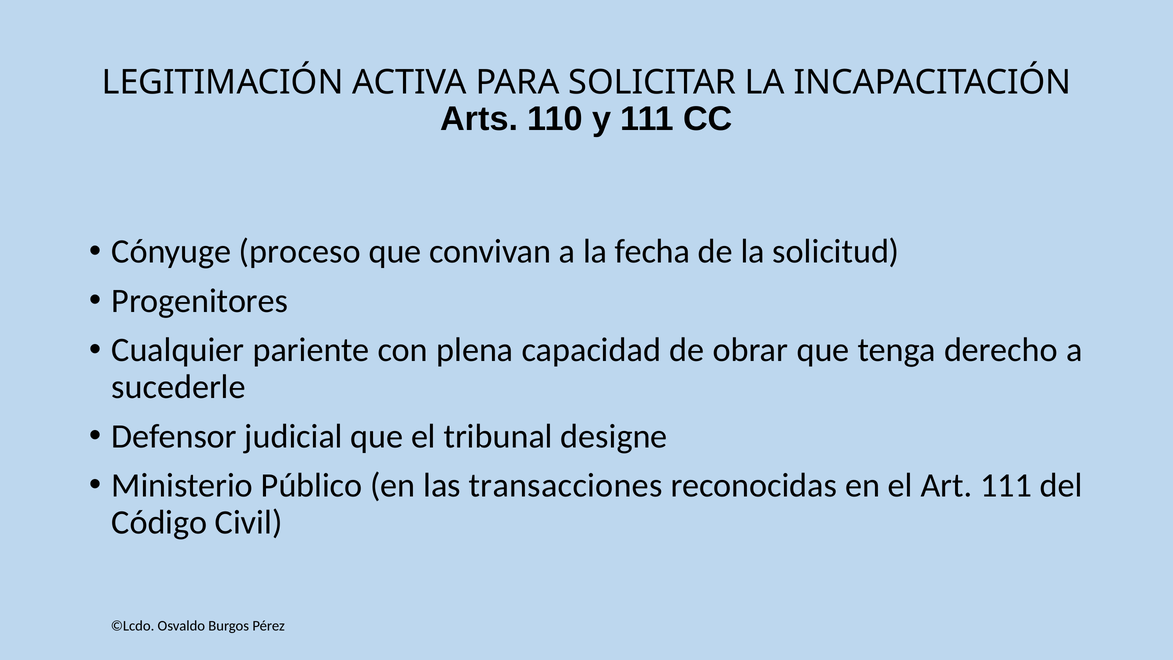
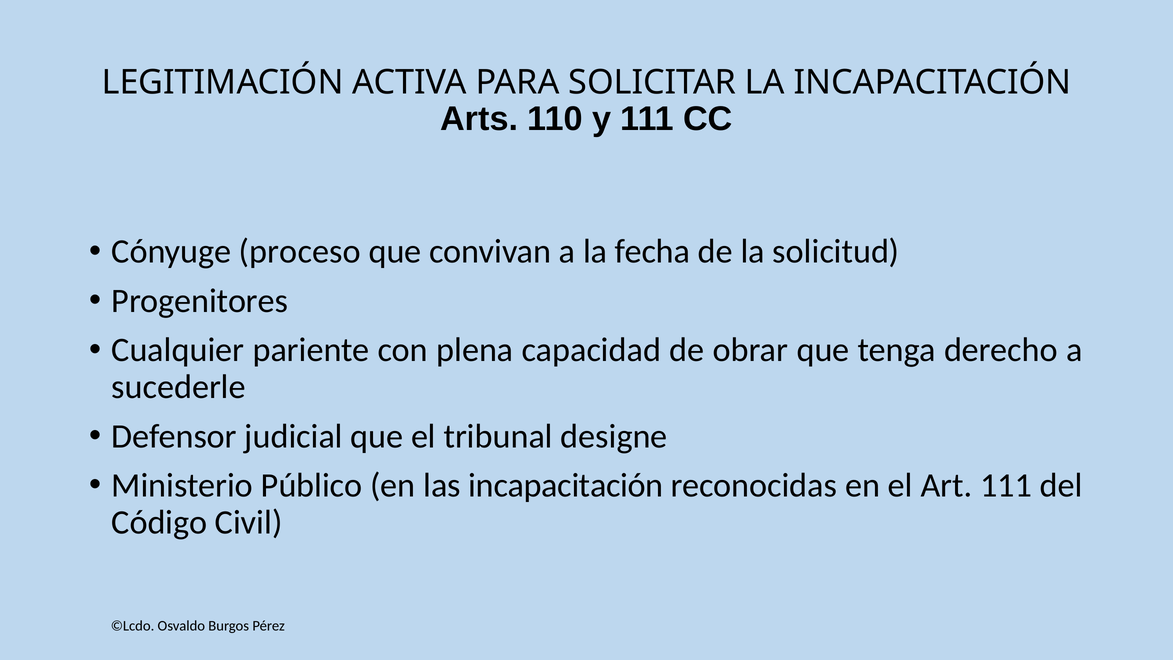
las transacciones: transacciones -> incapacitación (566, 485)
